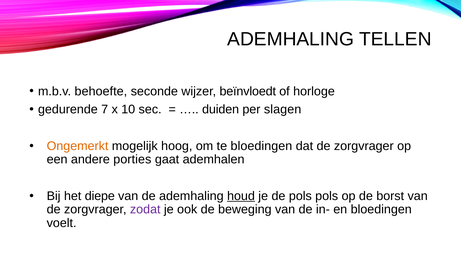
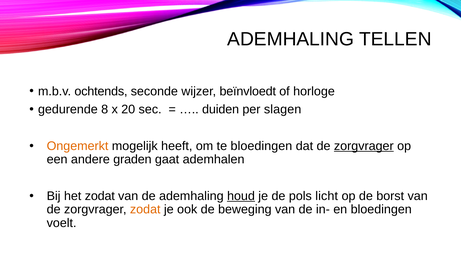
behoefte: behoefte -> ochtends (101, 91)
7: 7 -> 8 (105, 110)
10: 10 -> 20 (128, 110)
hoog: hoog -> heeft (177, 146)
zorgvrager underline: none -> present (364, 146)
porties: porties -> graden (132, 160)
het diepe: diepe -> zodat (100, 196)
pols pols: pols -> licht (327, 196)
zodat colour: purple -> orange (145, 210)
